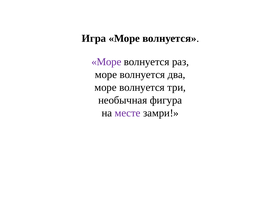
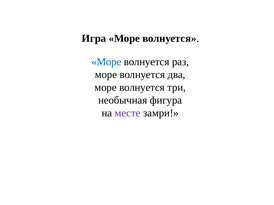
Море colour: purple -> blue (106, 62)
